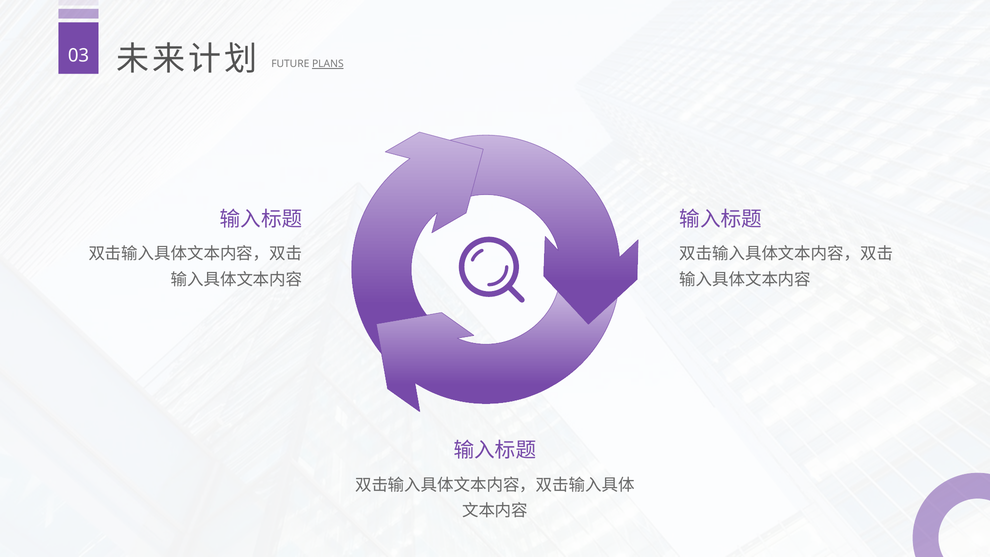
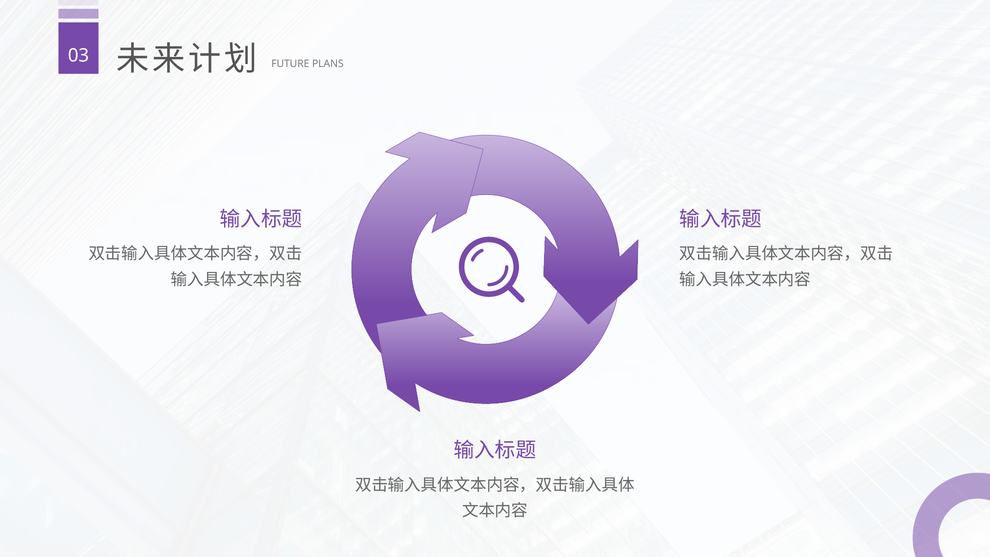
PLANS underline: present -> none (328, 64)
